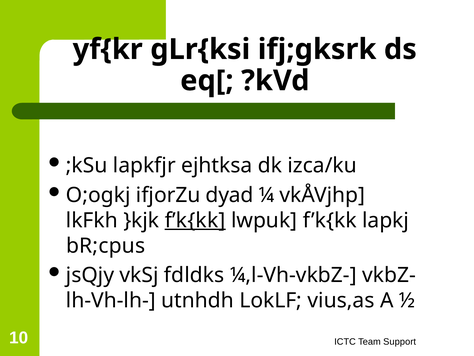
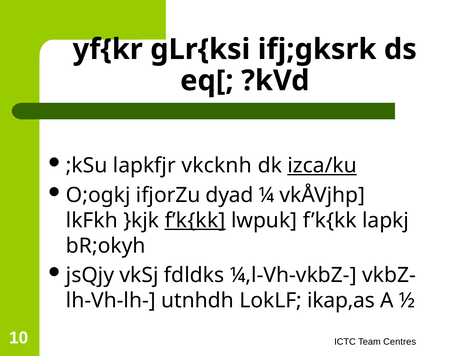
ejhtksa: ejhtksa -> vkcknh (217, 165)
izca/ku underline: none -> present (322, 165)
bR;cpus: bR;cpus -> bR;okyh (106, 245)
vius,as: vius,as -> ikap,as (341, 300)
Support: Support -> Centres (400, 341)
